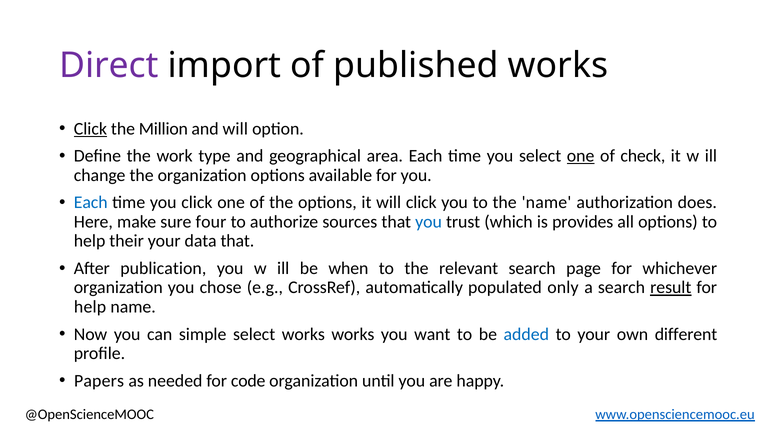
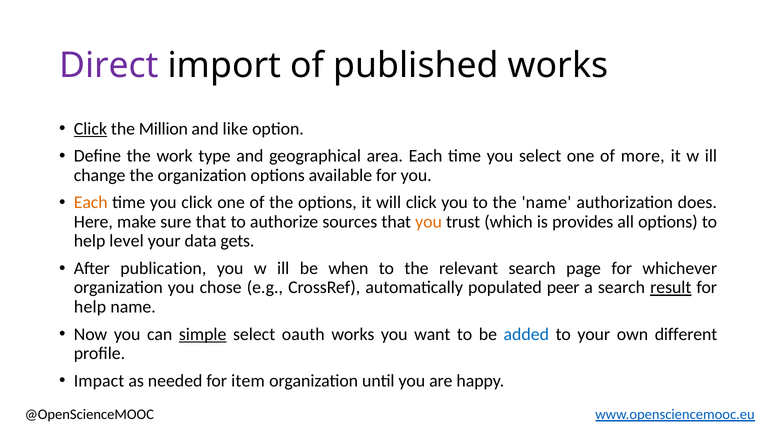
and will: will -> like (235, 129)
one underline: present -> none (581, 156)
check: check -> more (643, 156)
Each colour: blue -> orange (91, 203)
sure four: four -> that (211, 222)
you colour: blue -> orange (429, 222)
their: their -> level (127, 241)
data that: that -> gets (237, 241)
only: only -> peer (563, 288)
simple underline: none -> present (203, 334)
select works: works -> oauth (303, 334)
Papers: Papers -> Impact (99, 381)
code: code -> item (248, 381)
